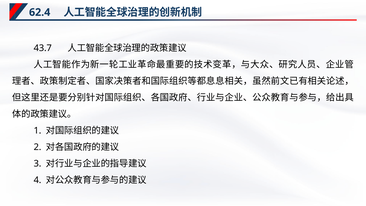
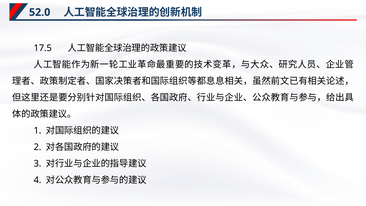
62.4: 62.4 -> 52.0 (40, 12)
43.7: 43.7 -> 17.5 (43, 48)
